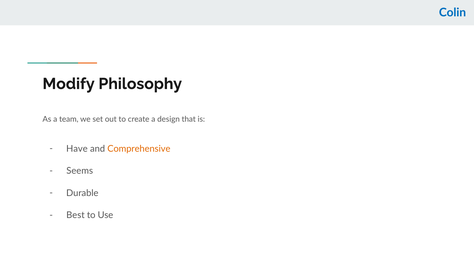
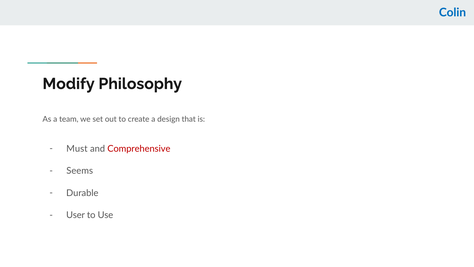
Have: Have -> Must (77, 149)
Comprehensive colour: orange -> red (139, 149)
Best: Best -> User (76, 215)
